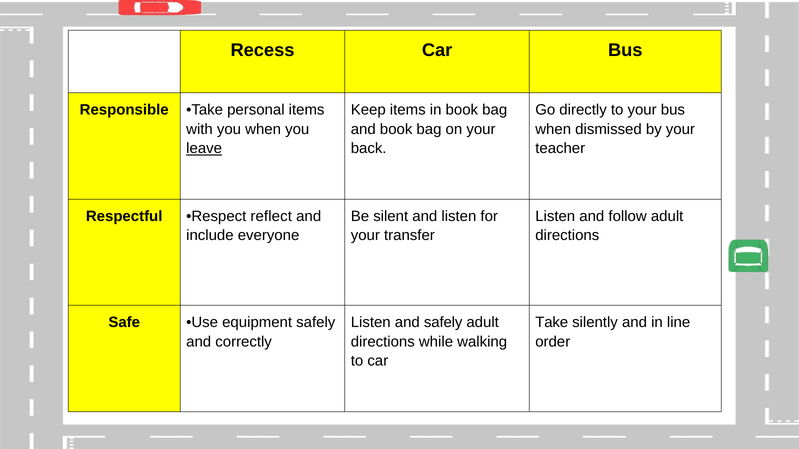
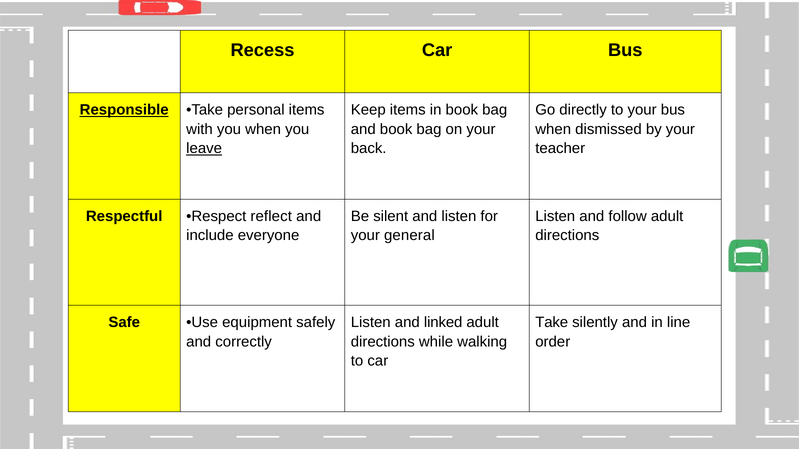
Responsible underline: none -> present (124, 110)
transfer: transfer -> general (409, 236)
and safely: safely -> linked (443, 323)
